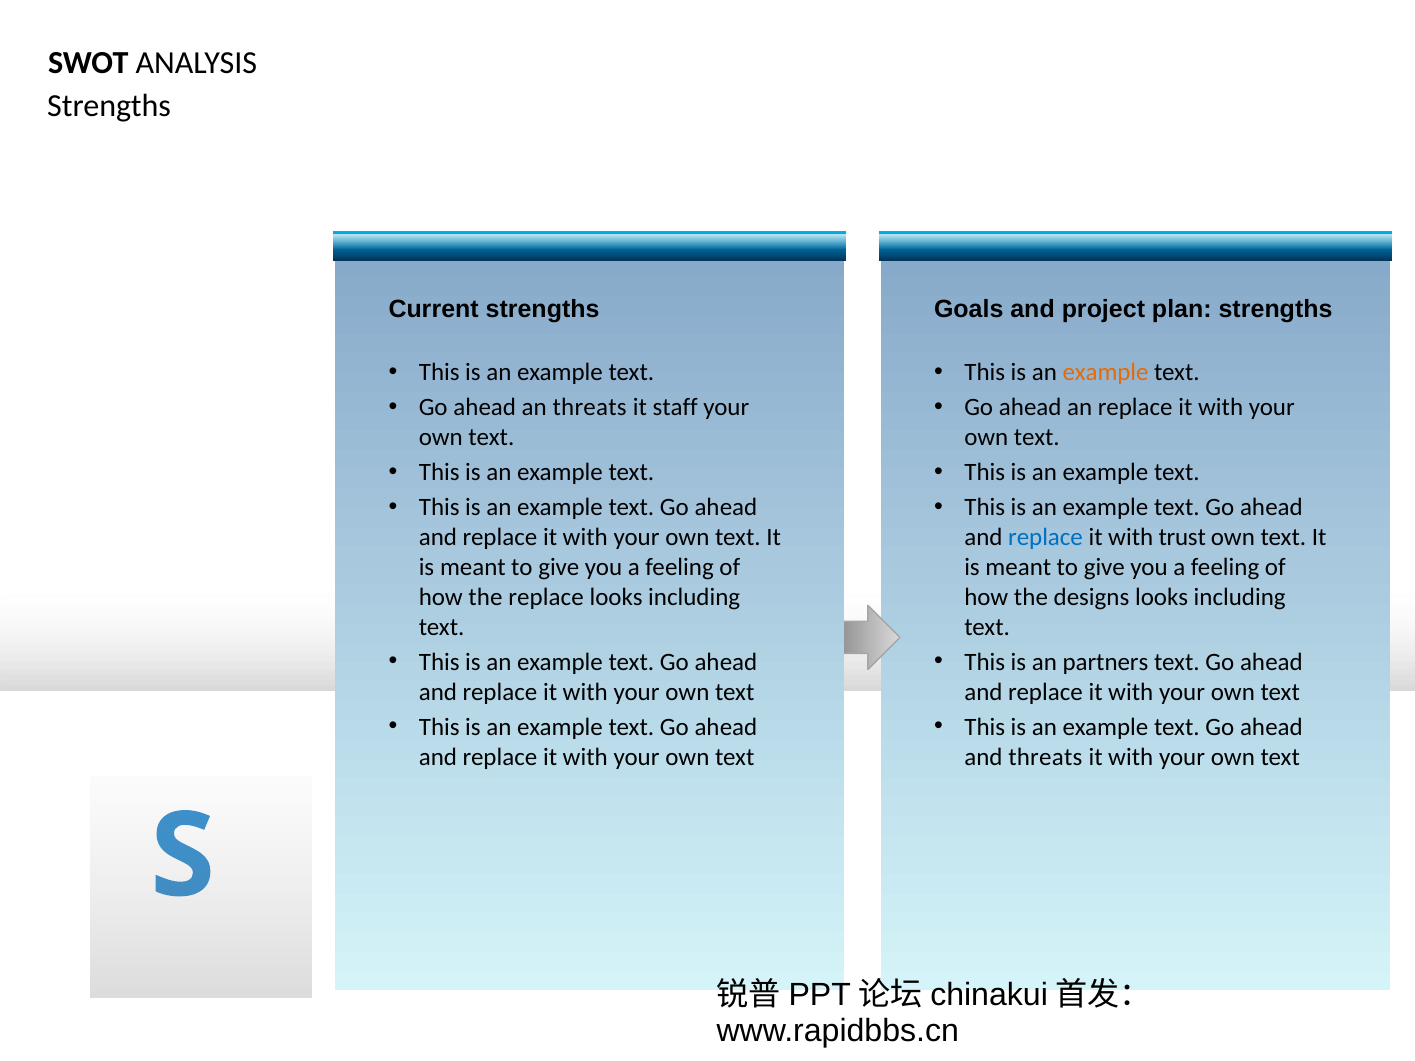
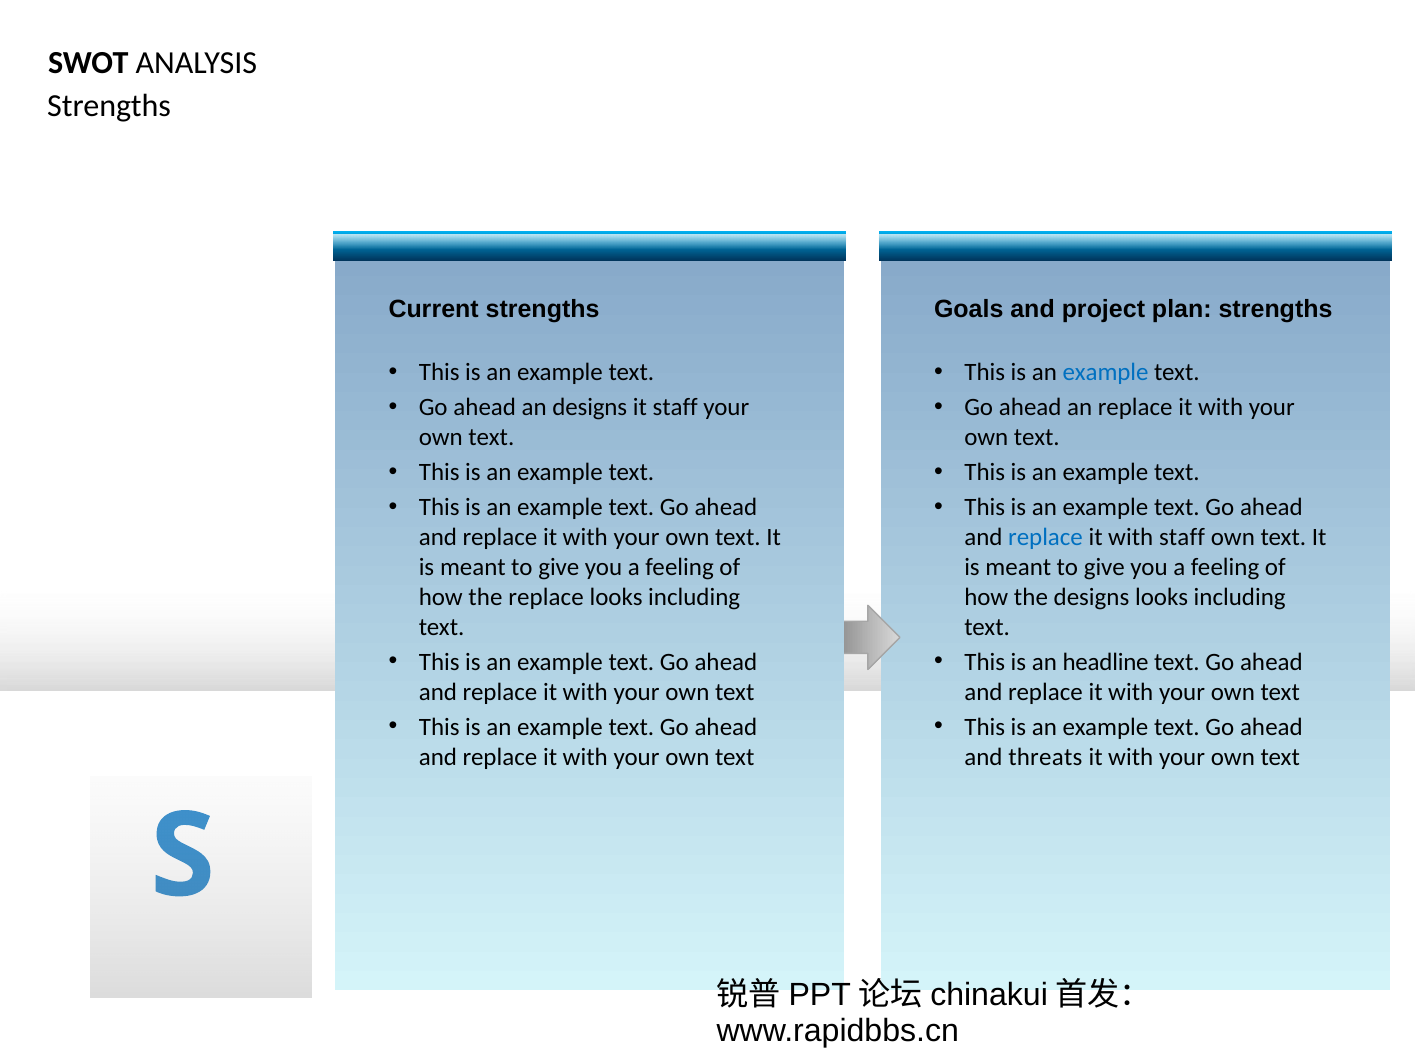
example colour: orange -> blue (1106, 372)
an threats: threats -> designs (590, 407)
with trust: trust -> staff (1182, 537)
partners: partners -> headline (1106, 662)
